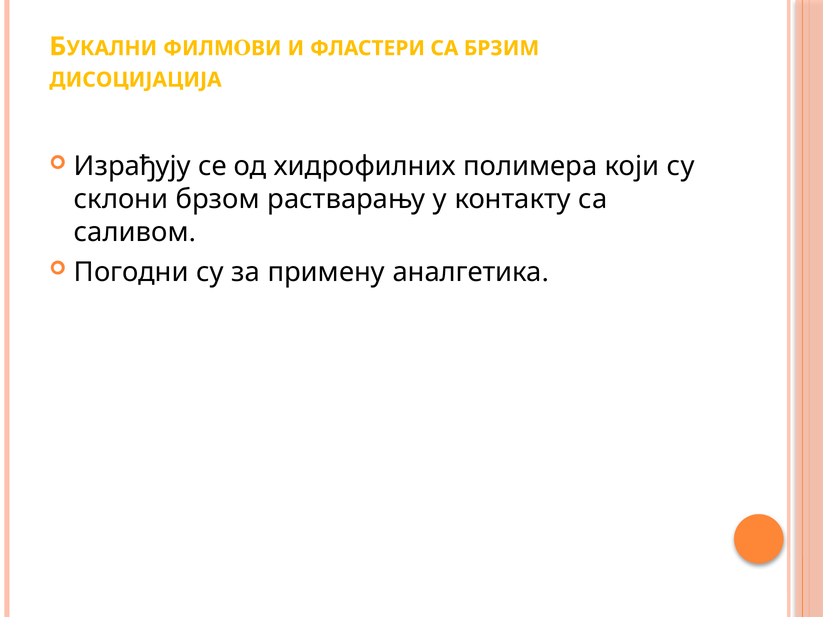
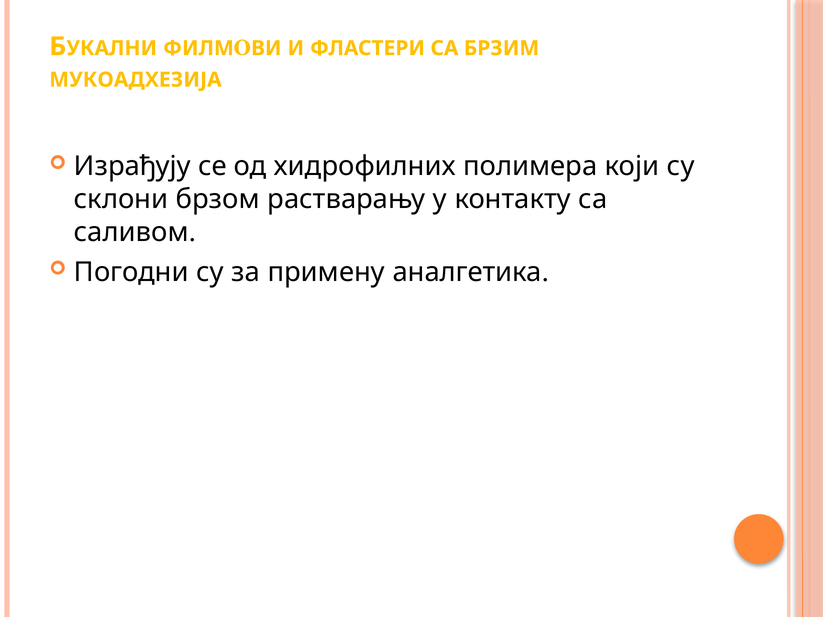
ДИСОЦИЈАЦИЈА: ДИСОЦИЈАЦИЈА -> МУКОАДХЕЗИЈА (135, 80)
